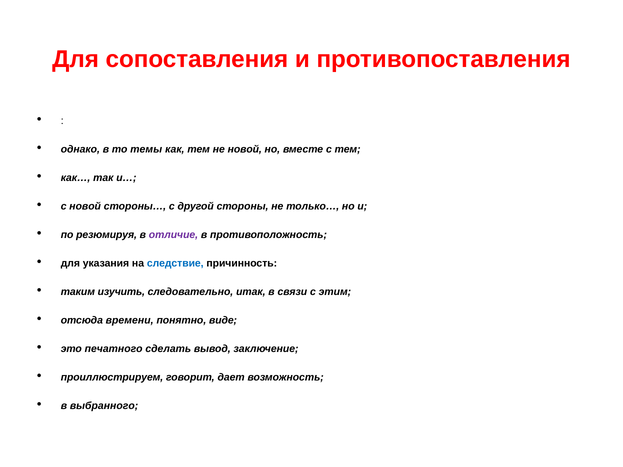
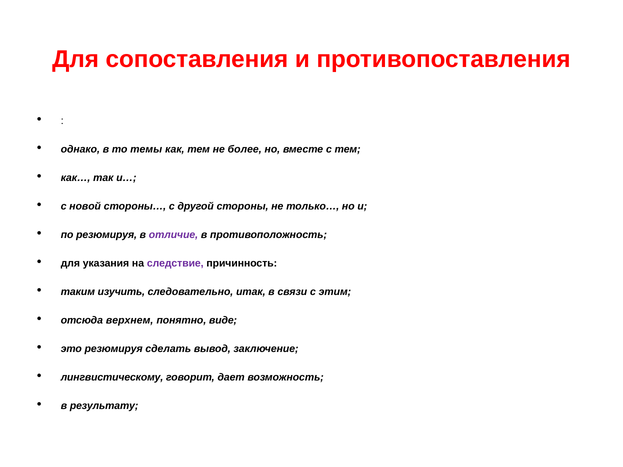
не новой: новой -> более (245, 149)
следствие colour: blue -> purple (175, 264)
времени: времени -> верхнем (130, 321)
это печатного: печатного -> резюмируя (114, 349)
проиллюстрируем: проиллюстрируем -> лингвистическому (112, 378)
выбранного: выбранного -> результату (104, 406)
